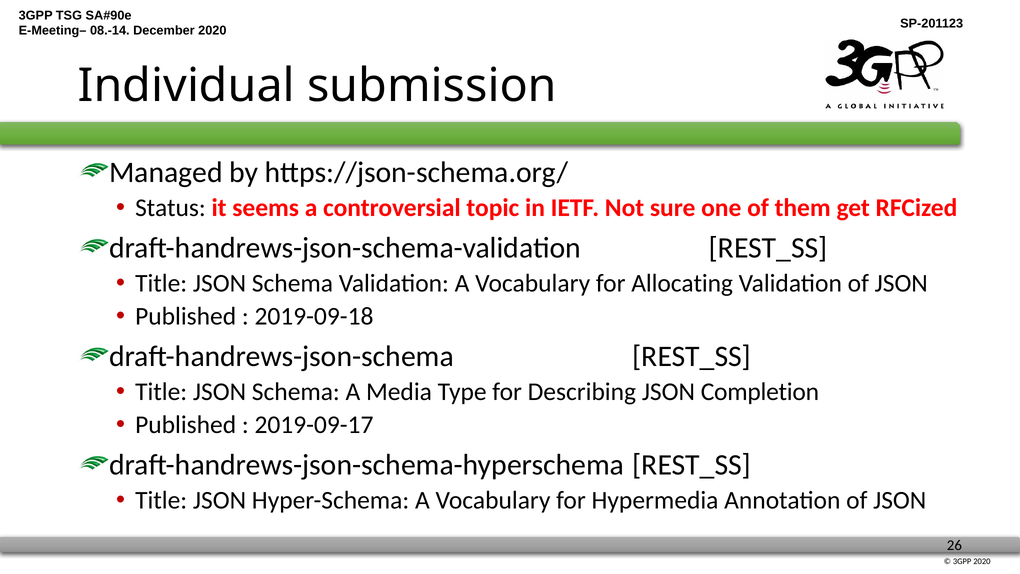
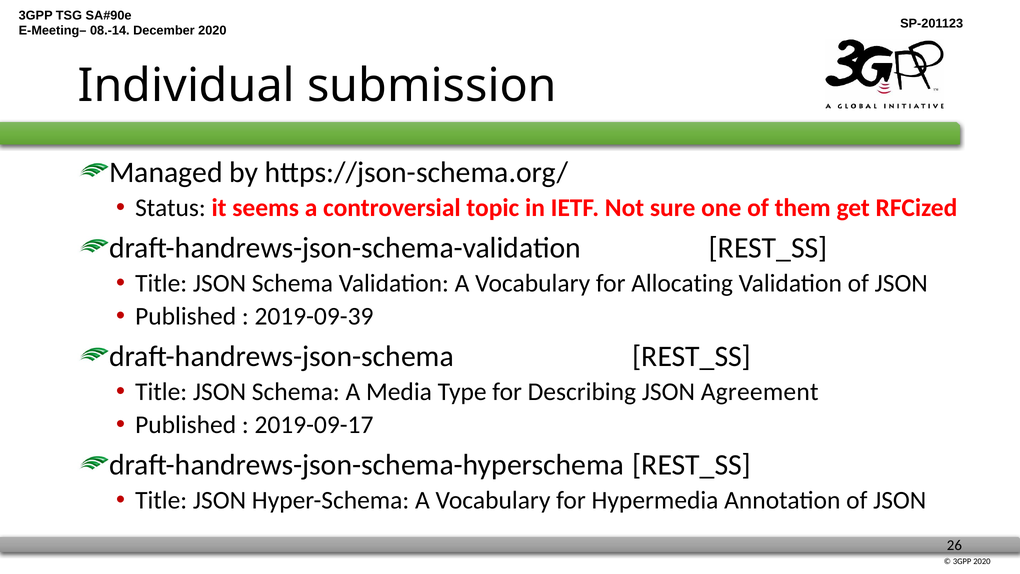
2019-09-18: 2019-09-18 -> 2019-09-39 (314, 316)
Completion: Completion -> Agreement (760, 392)
